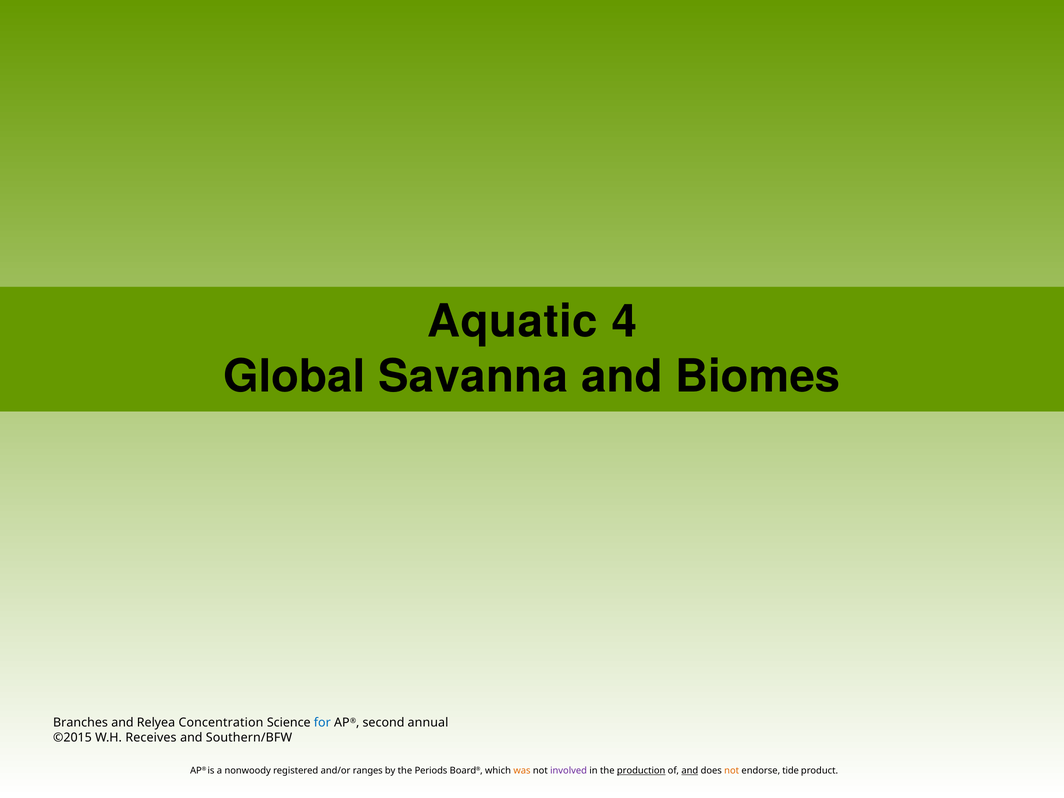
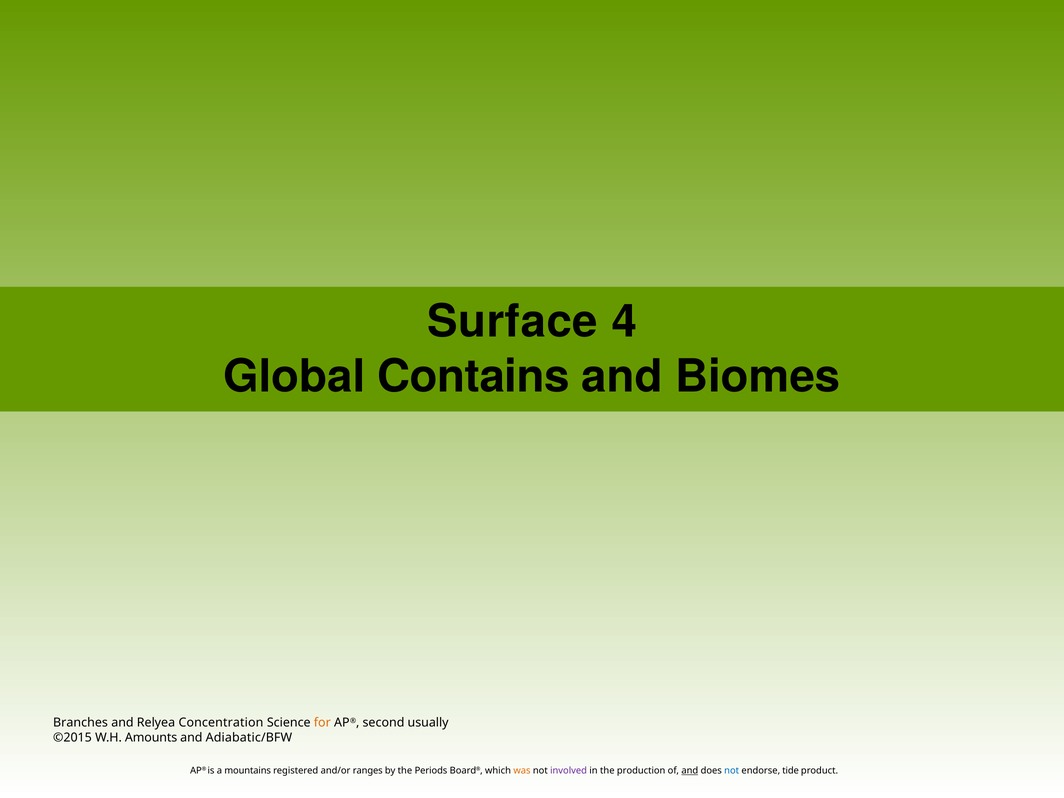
Aquatic: Aquatic -> Surface (513, 322)
Savanna: Savanna -> Contains (473, 376)
for colour: blue -> orange (322, 723)
annual: annual -> usually (428, 723)
Receives: Receives -> Amounts (151, 738)
Southern/BFW: Southern/BFW -> Adiabatic/BFW (249, 738)
nonwoody: nonwoody -> mountains (248, 771)
production underline: present -> none (641, 771)
not colour: orange -> blue (732, 771)
